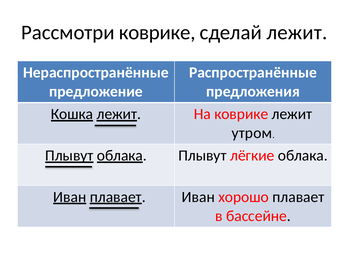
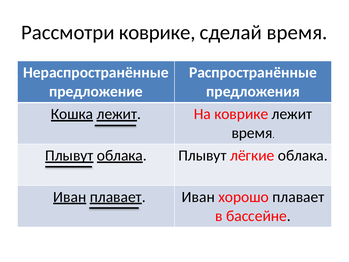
сделай лежит: лежит -> время (297, 33)
утром: утром -> время (252, 133)
